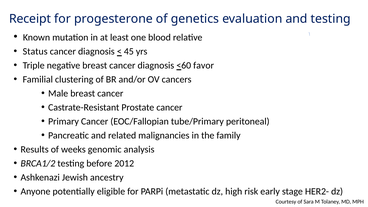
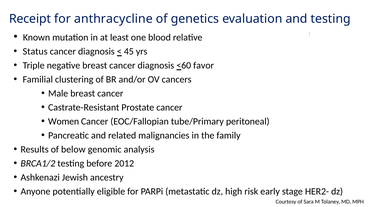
progesterone: progesterone -> anthracycline (113, 19)
Primary: Primary -> Women (64, 121)
weeks: weeks -> below (73, 149)
